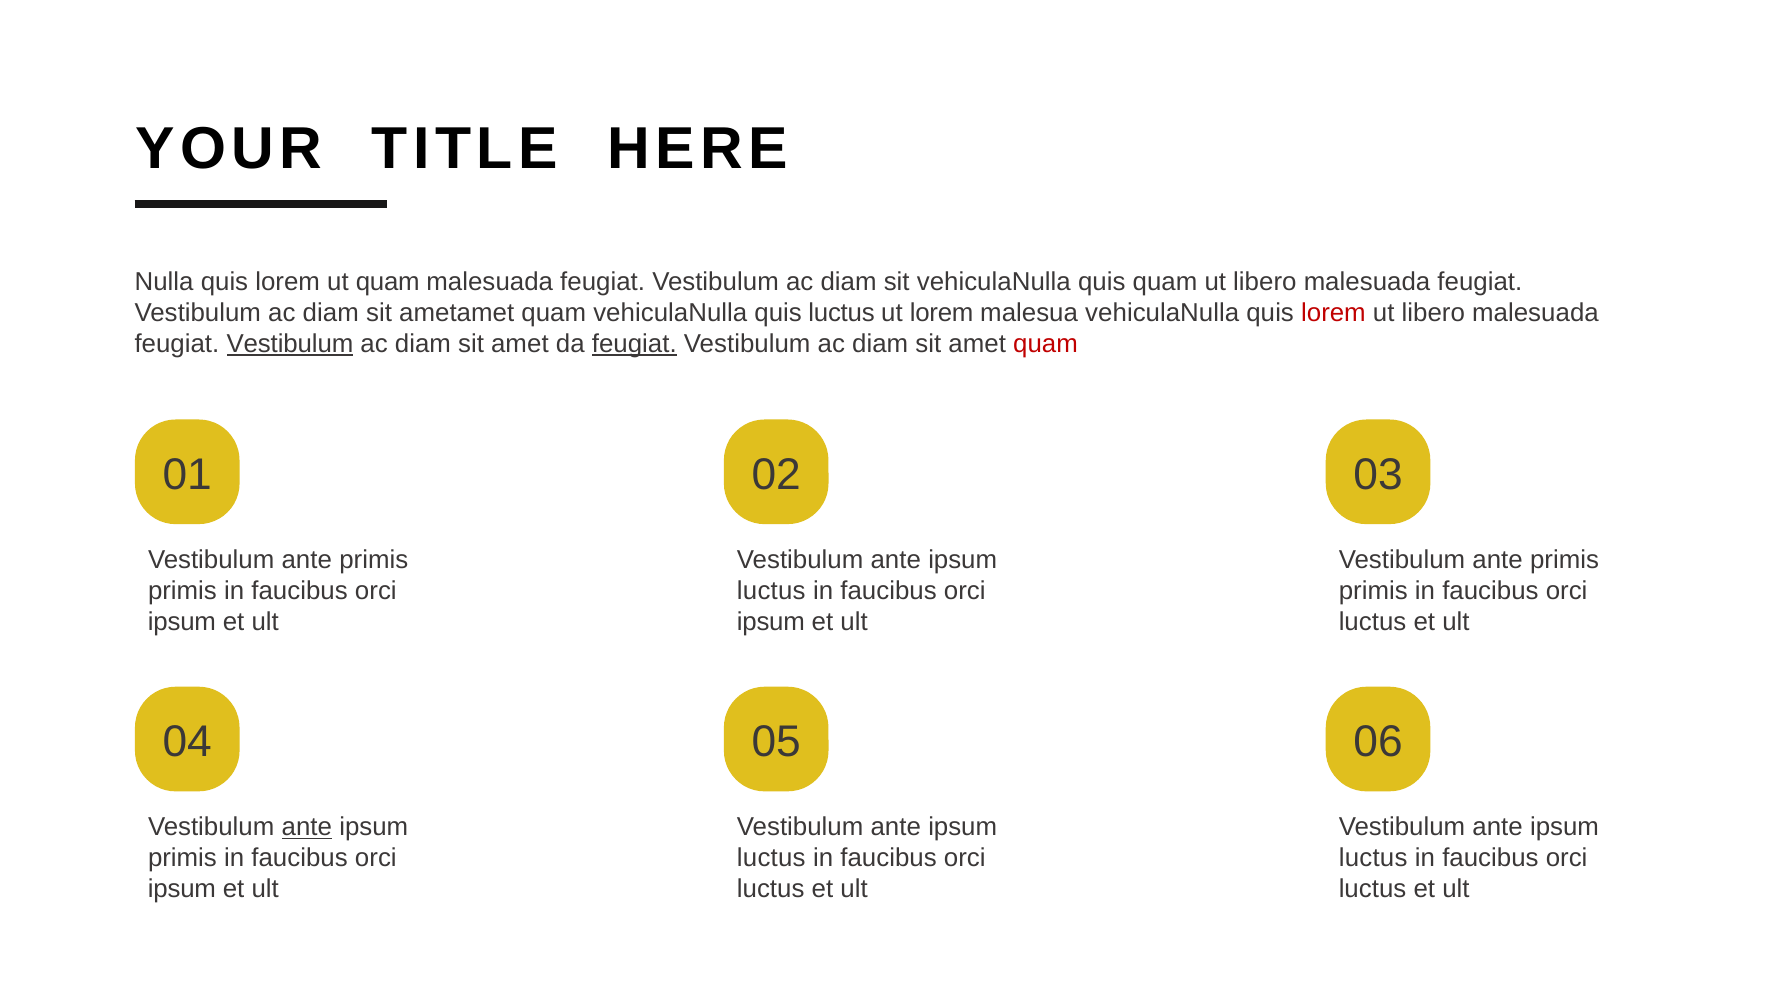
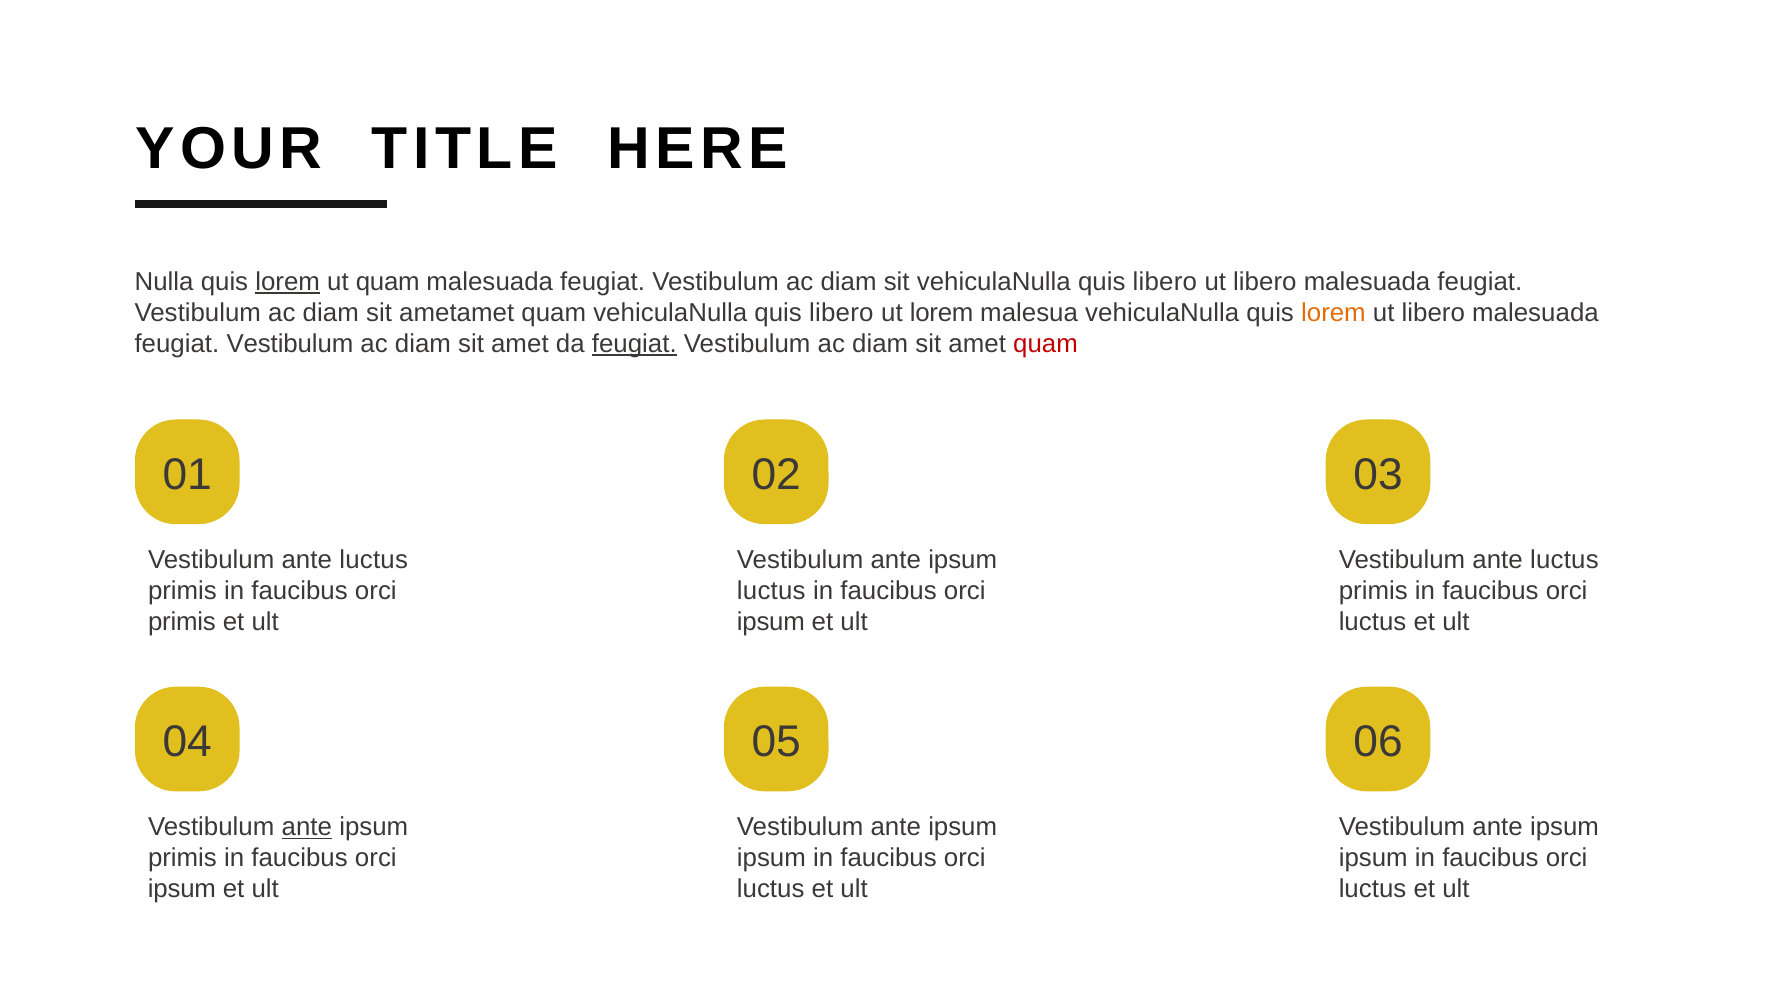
lorem underline: none -> present (288, 282)
sit vehiculaNulla quis quam: quam -> libero (1165, 282)
quam vehiculaNulla quis luctus: luctus -> libero (841, 313)
lorem colour: red -> orange (1333, 313)
Vestibulum underline: present -> none (290, 344)
primis: primis -> luctus (374, 560)
primis: primis -> luctus (1564, 560)
ipsum: ipsum -> primis (182, 622)
luctus: luctus -> ipsum (771, 858)
luctus: luctus -> ipsum (1373, 858)
